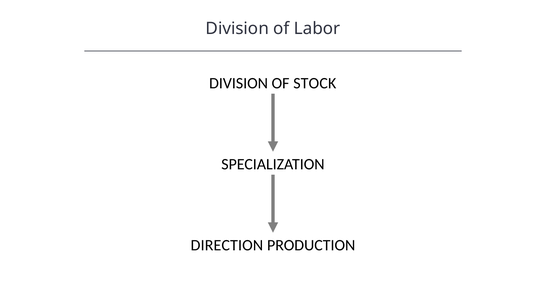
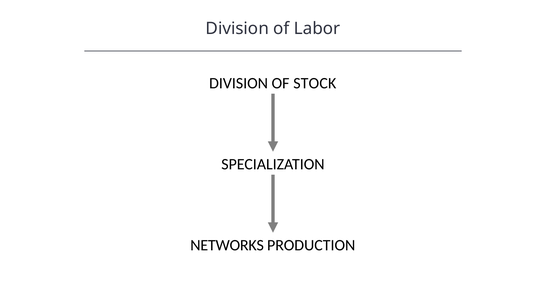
DIRECTION: DIRECTION -> NETWORKS (227, 245)
